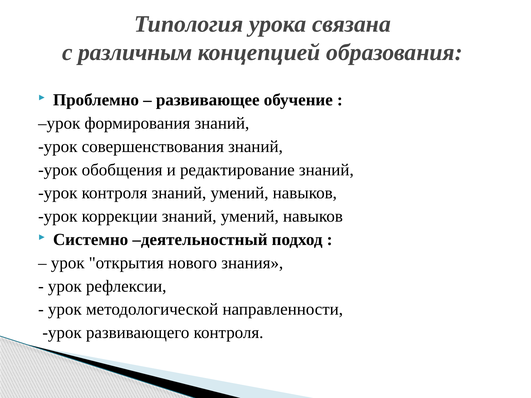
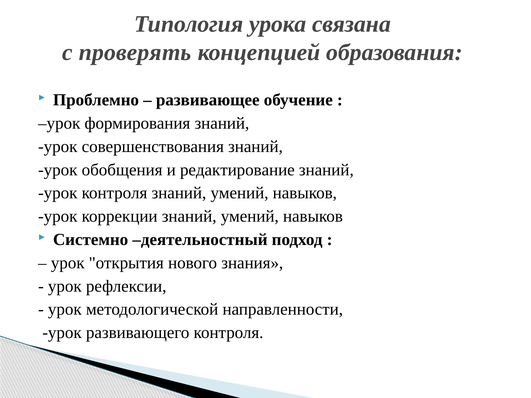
различным: различным -> проверять (135, 53)
